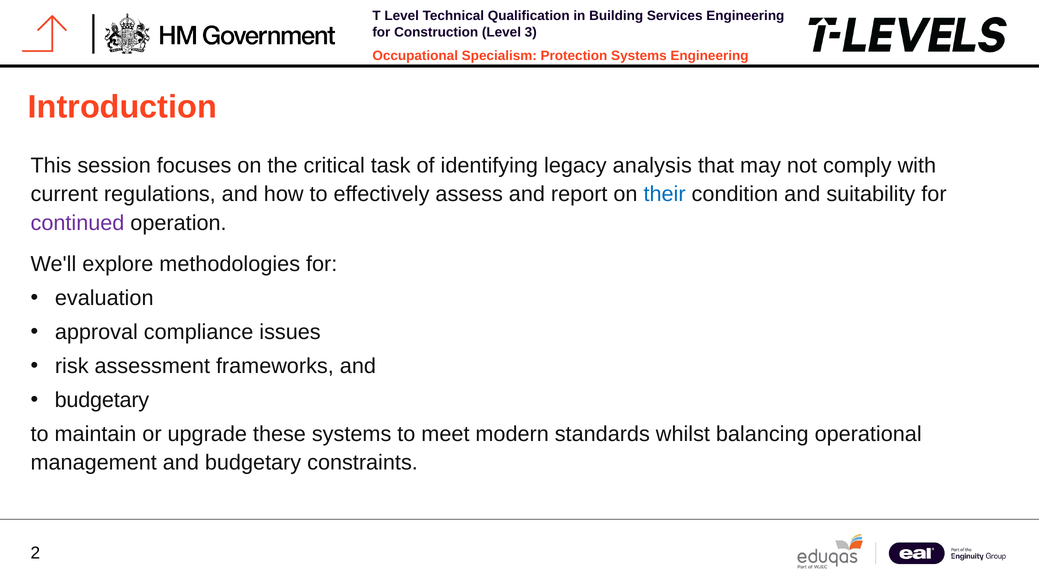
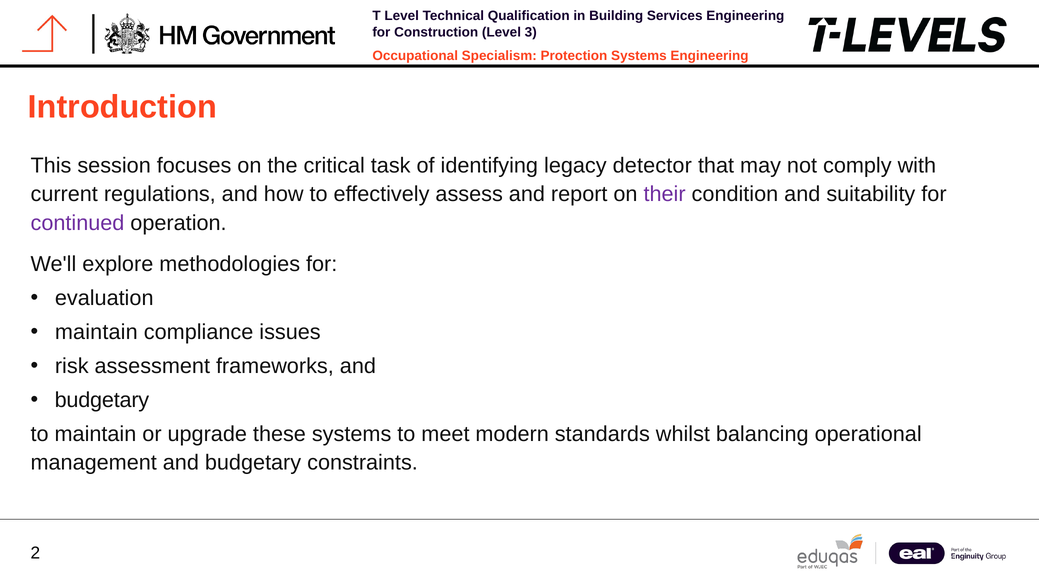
analysis: analysis -> detector (652, 166)
their colour: blue -> purple (665, 194)
approval: approval -> maintain (96, 332)
